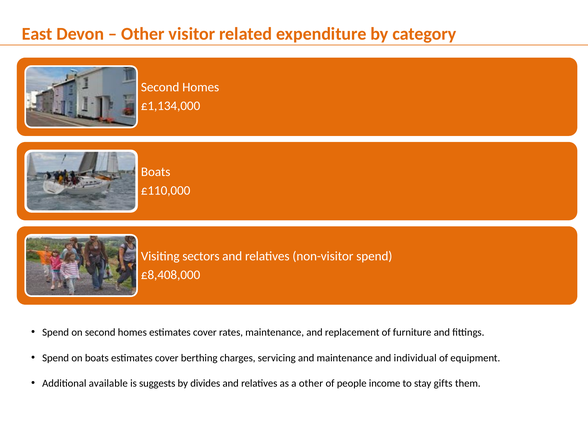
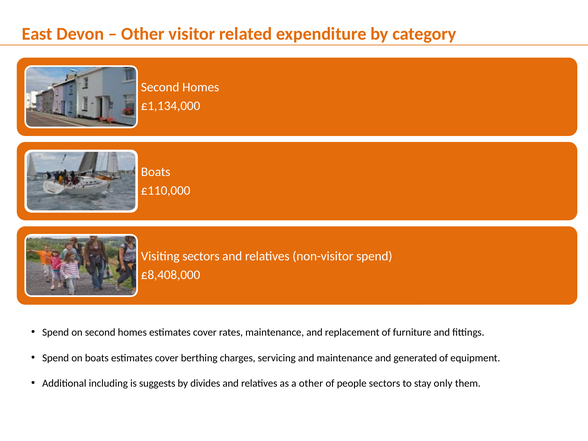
individual: individual -> generated (415, 358)
available: available -> including (108, 383)
people income: income -> sectors (385, 383)
gifts: gifts -> only (443, 383)
